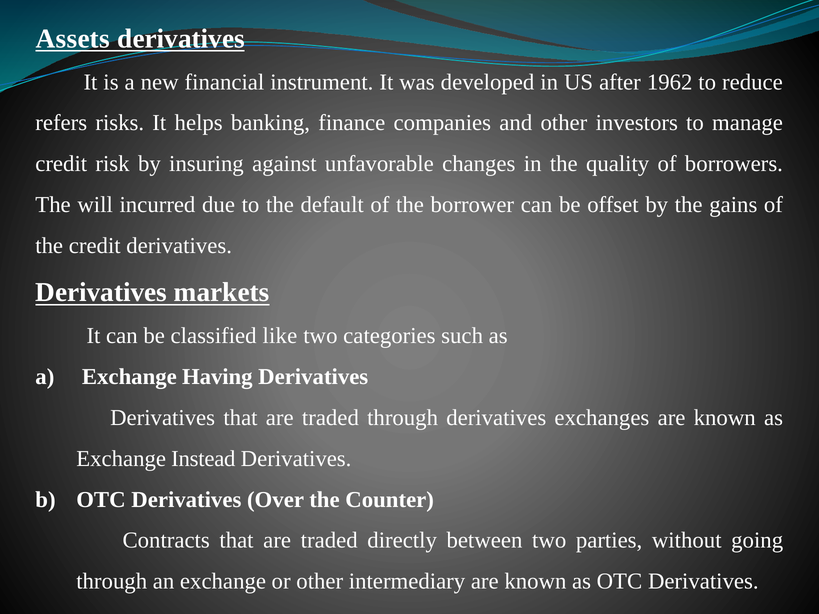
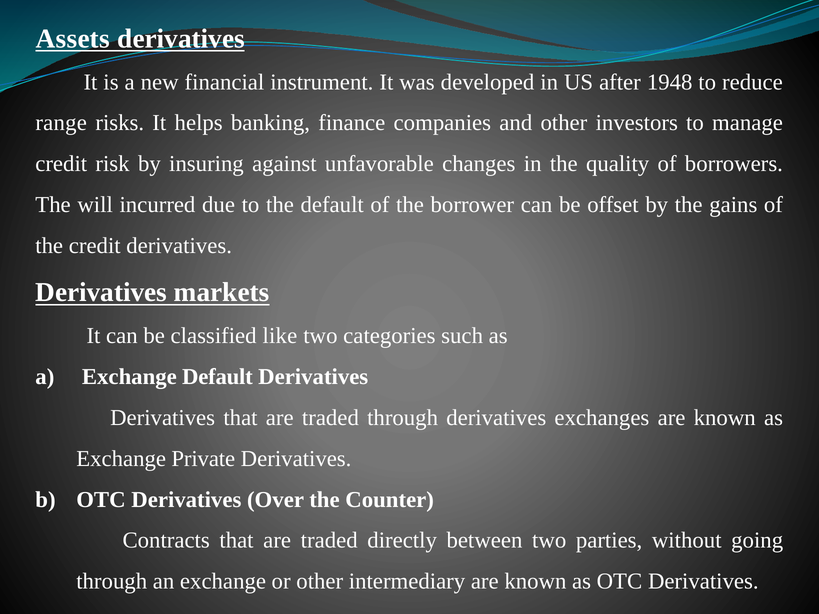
1962: 1962 -> 1948 (670, 82)
refers: refers -> range (61, 123)
Exchange Having: Having -> Default (217, 377)
Instead: Instead -> Private (203, 459)
